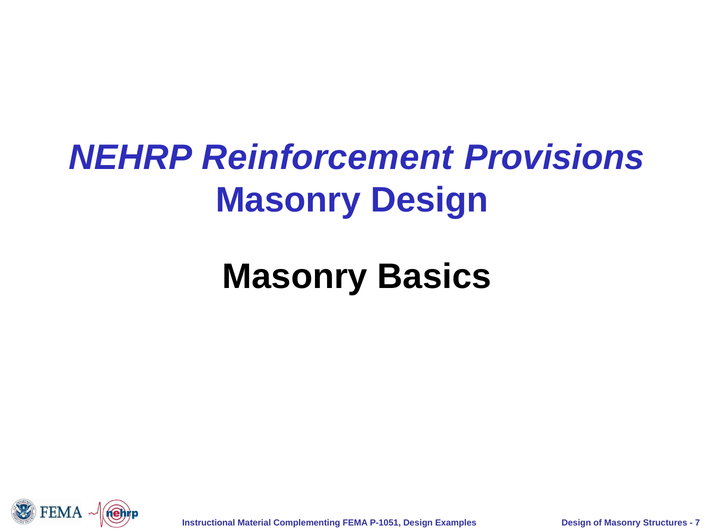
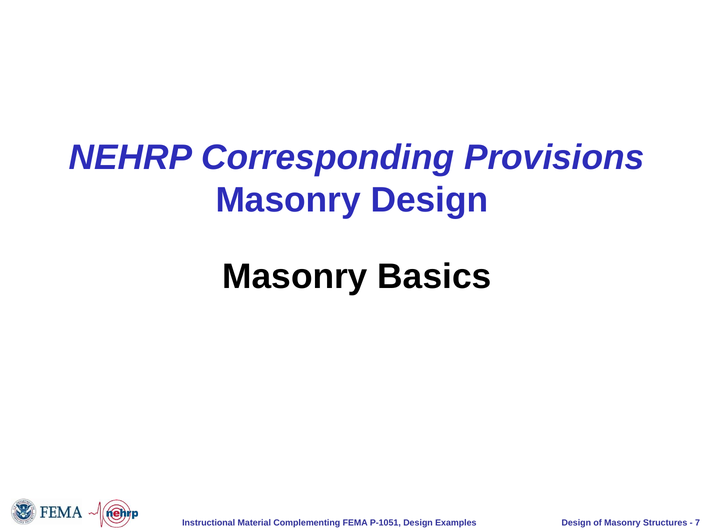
Reinforcement: Reinforcement -> Corresponding (328, 157)
